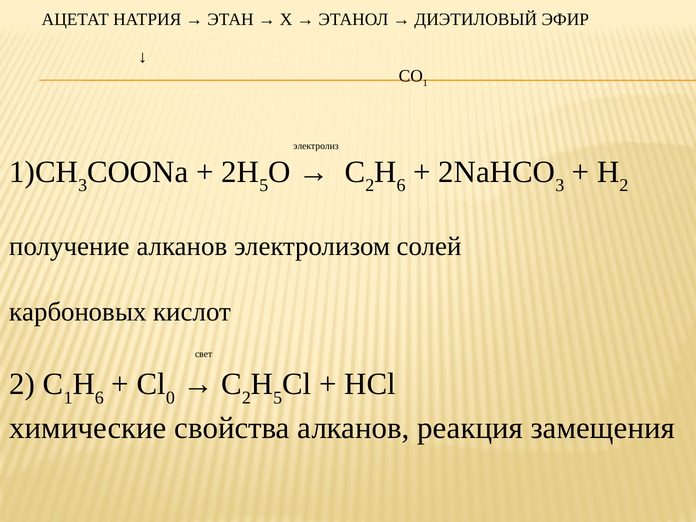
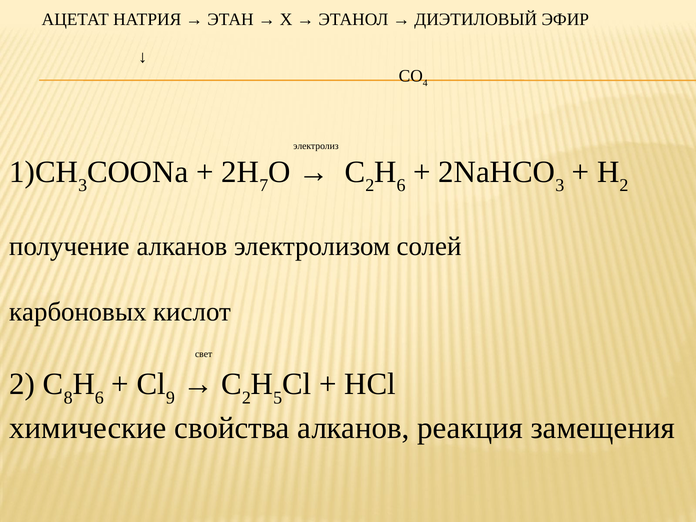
1: 1 -> 4 (425, 83)
5: 5 -> 7 (264, 185)
1: 1 -> 8 (68, 398)
0: 0 -> 9 (170, 398)
